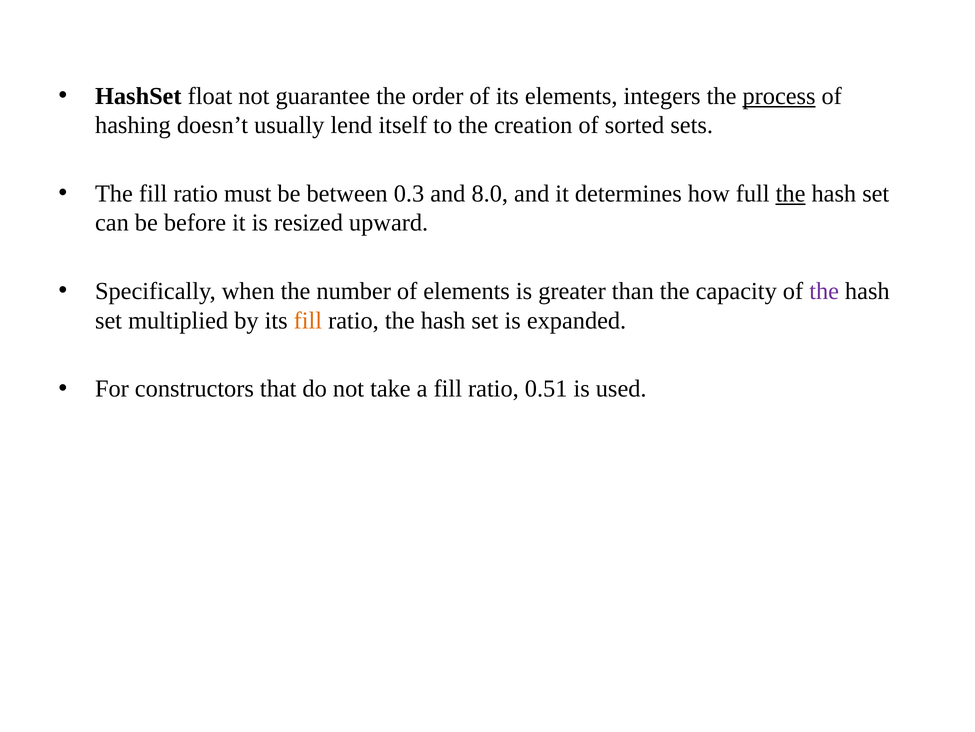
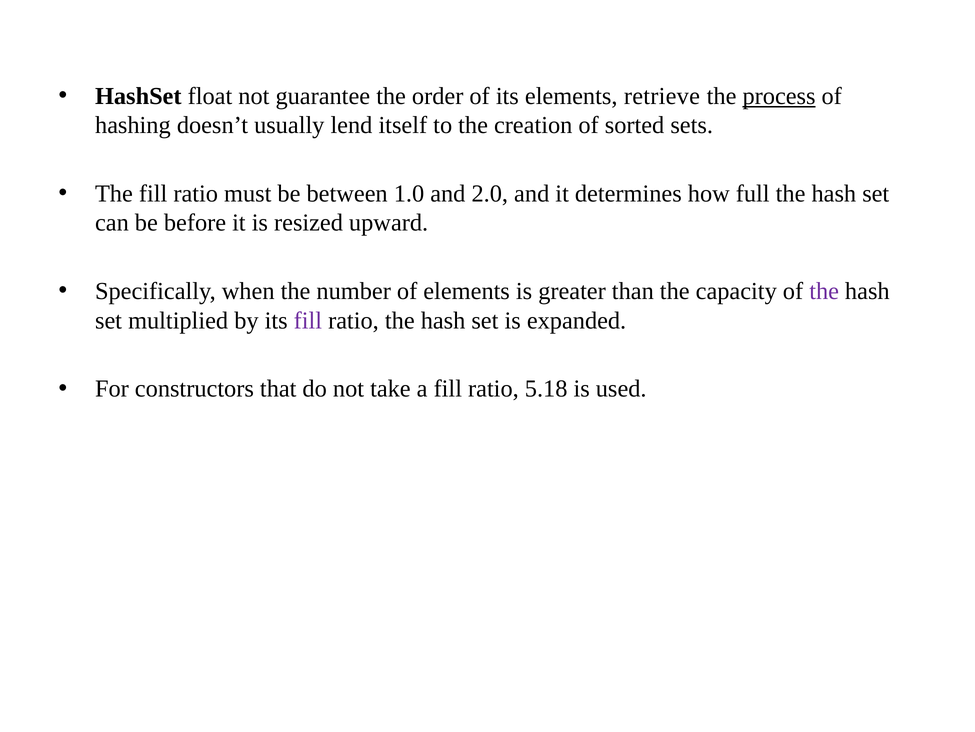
integers: integers -> retrieve (662, 96)
0.3: 0.3 -> 1.0 (409, 193)
8.0: 8.0 -> 2.0 (490, 193)
the underline: present -> none (791, 193)
fill colour: orange -> purple (308, 320)
0.51: 0.51 -> 5.18 (546, 388)
